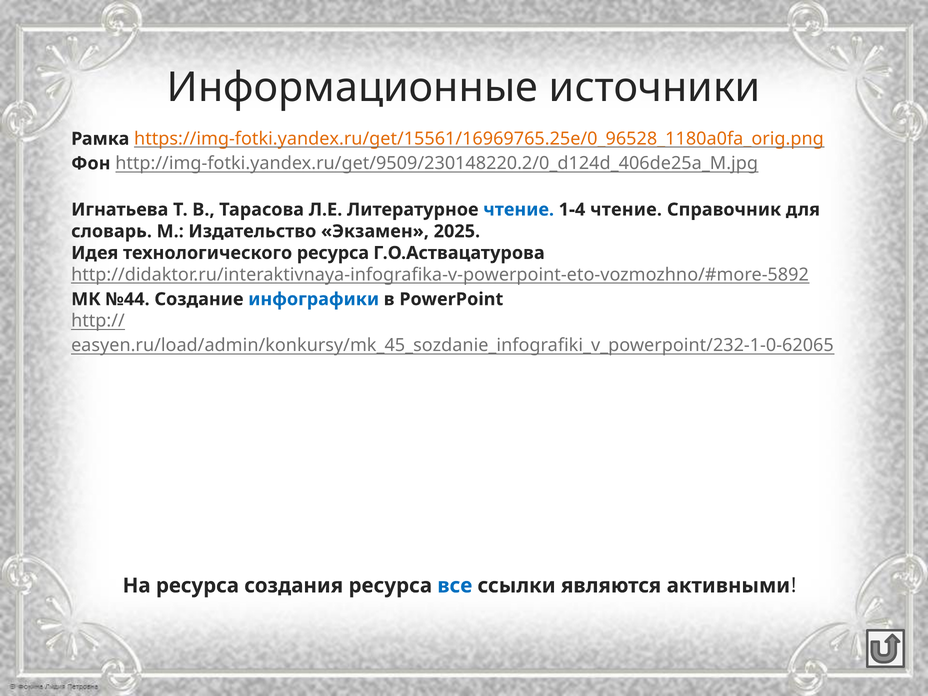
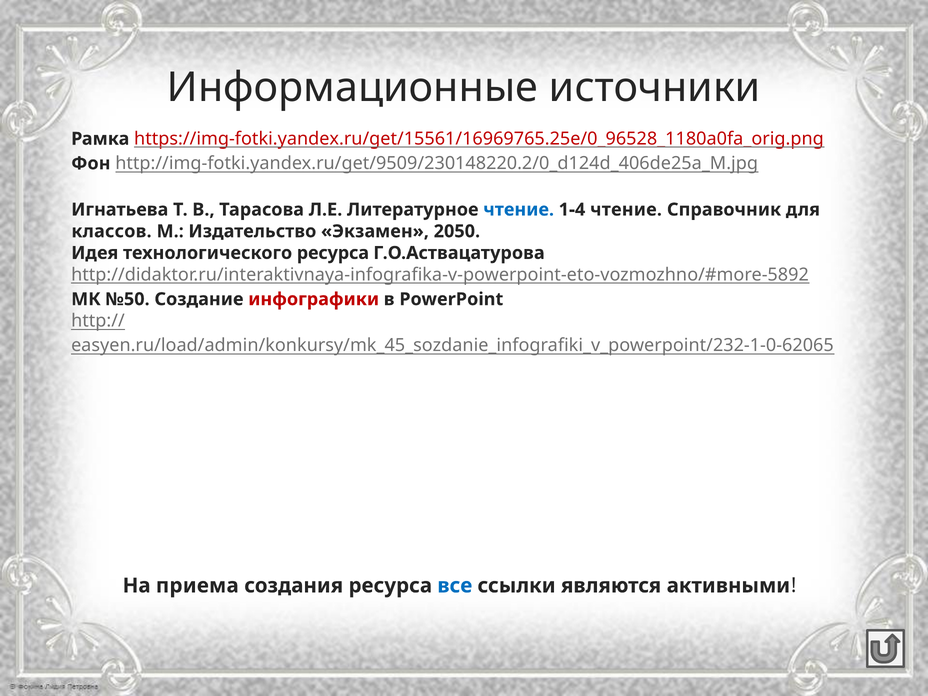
https://img-fotki.yandex.ru/get/15561/16969765.25e/0_96528_1180a0fa_orig.png colour: orange -> red (479, 139)
словарь: словарь -> классов (111, 231)
2025: 2025 -> 2050 (457, 231)
№44: №44 -> №50 (127, 299)
инфографики colour: blue -> red (314, 299)
На ресурса: ресурса -> приема (197, 586)
